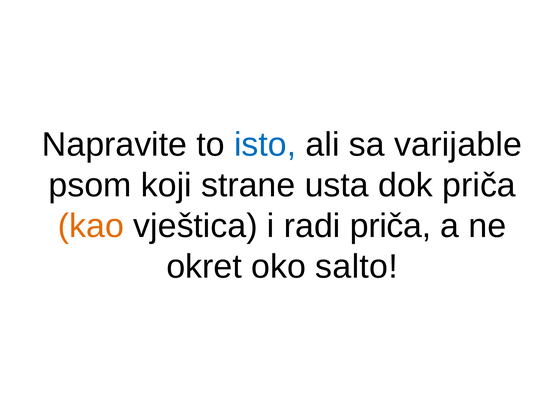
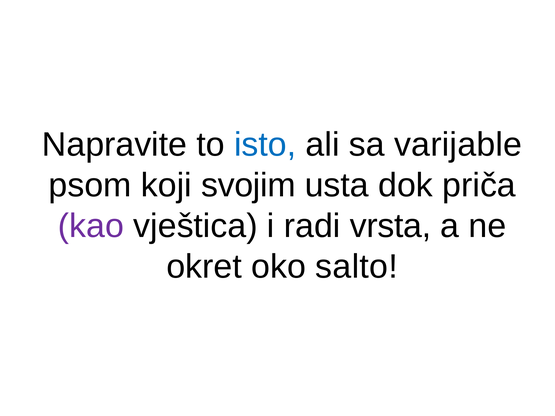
strane: strane -> svojim (248, 186)
kao colour: orange -> purple (91, 226)
radi priča: priča -> vrsta (391, 226)
